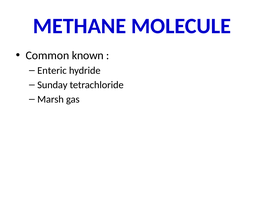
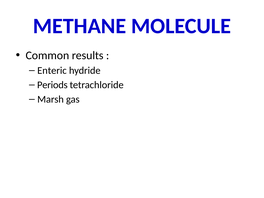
known: known -> results (88, 55)
Sunday: Sunday -> Periods (52, 85)
